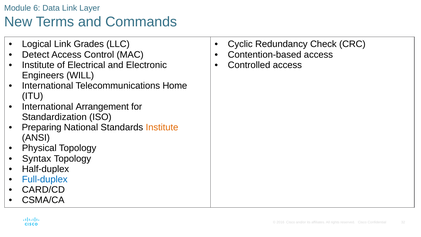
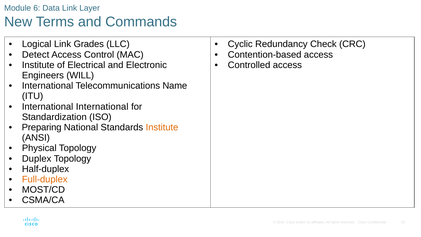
Home: Home -> Name (175, 86)
International Arrangement: Arrangement -> International (102, 107)
Syntax: Syntax -> Duplex (37, 159)
Full-duplex colour: blue -> orange (45, 179)
CARD/CD: CARD/CD -> MOST/CD (43, 190)
